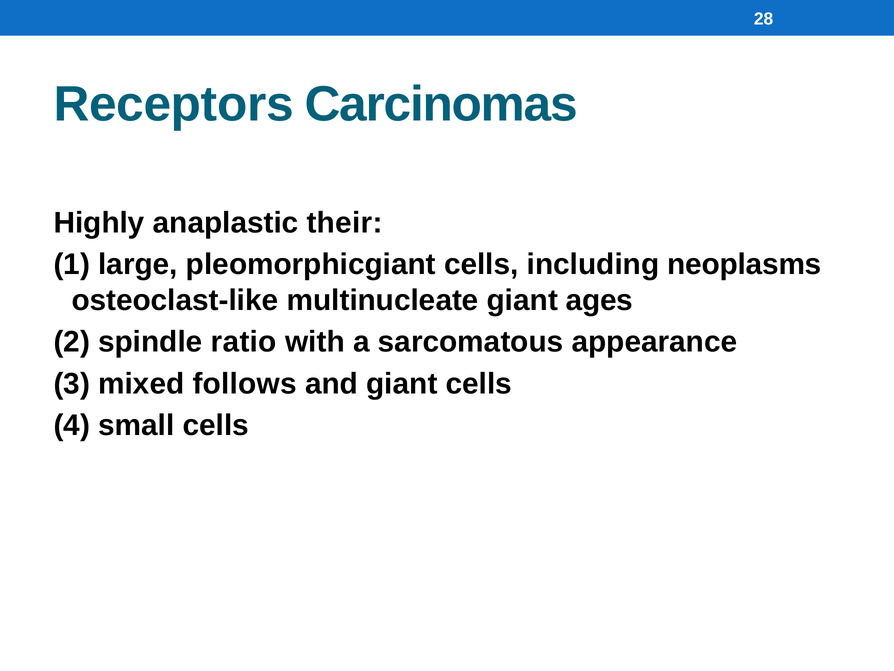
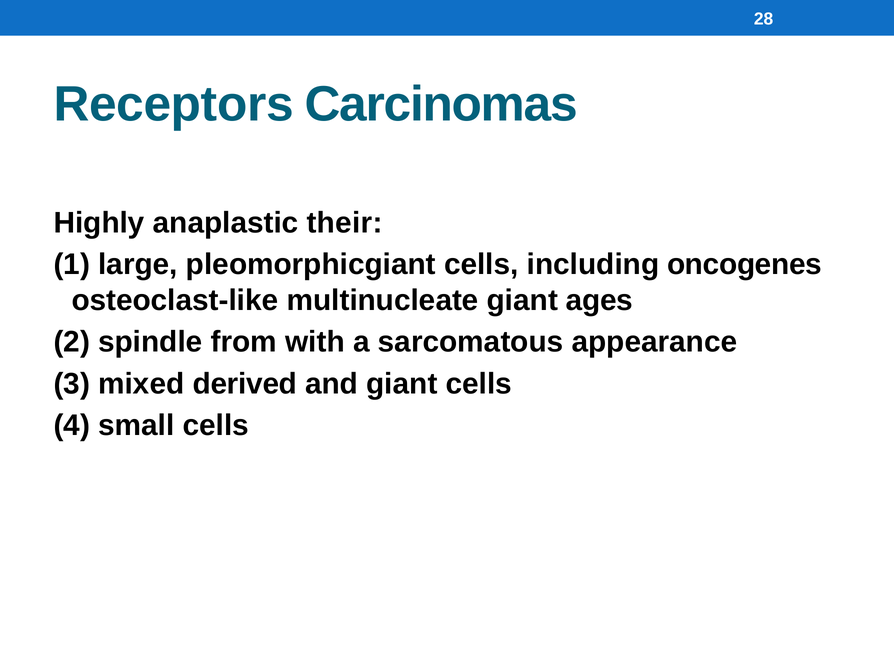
neoplasms: neoplasms -> oncogenes (745, 264)
ratio: ratio -> from (244, 342)
follows: follows -> derived (245, 383)
